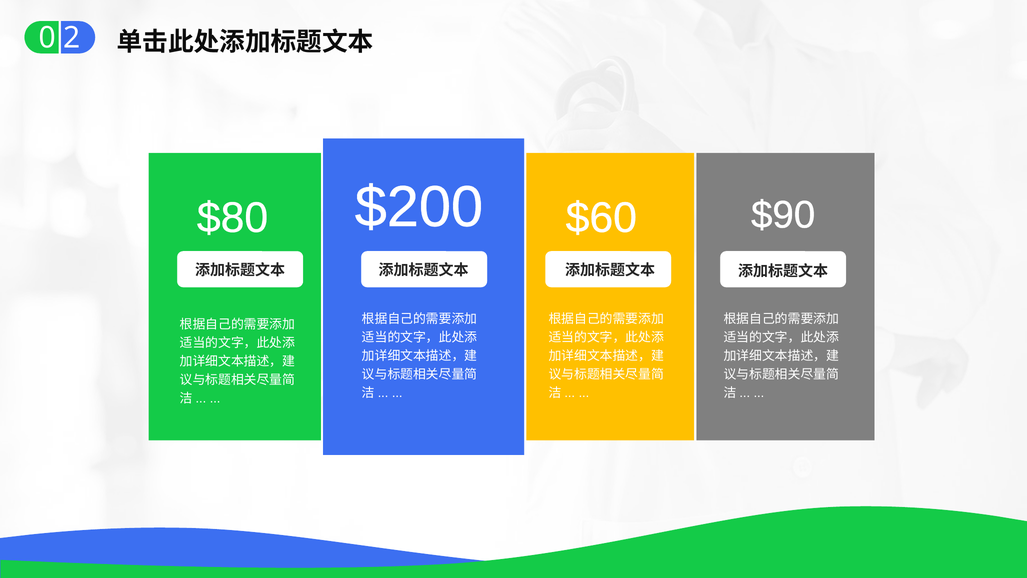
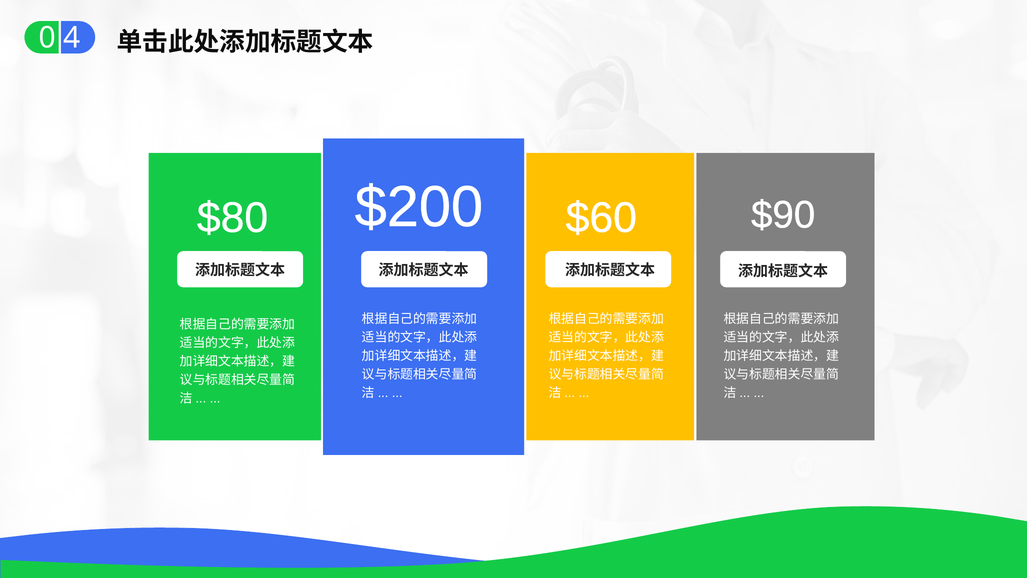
2: 2 -> 4 (72, 38)
